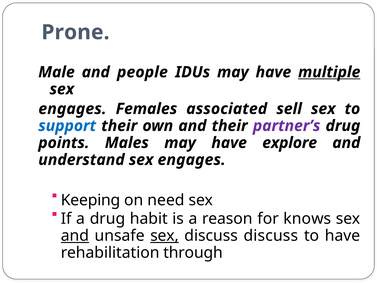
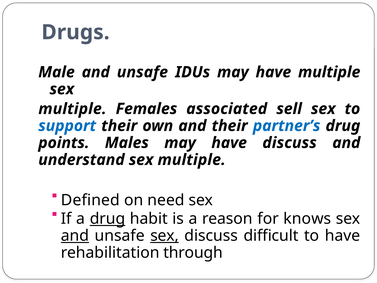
Prone: Prone -> Drugs (76, 32)
Male and people: people -> unsafe (142, 72)
multiple underline: present -> none (329, 72)
engages: engages -> multiple (72, 109)
partner’s colour: purple -> blue (287, 126)
have explore: explore -> discuss (290, 143)
engages: engages -> multiple (192, 160)
Keeping: Keeping -> Defined (90, 200)
drug underline: none -> present (107, 219)
discuss discuss: discuss -> difficult (271, 236)
